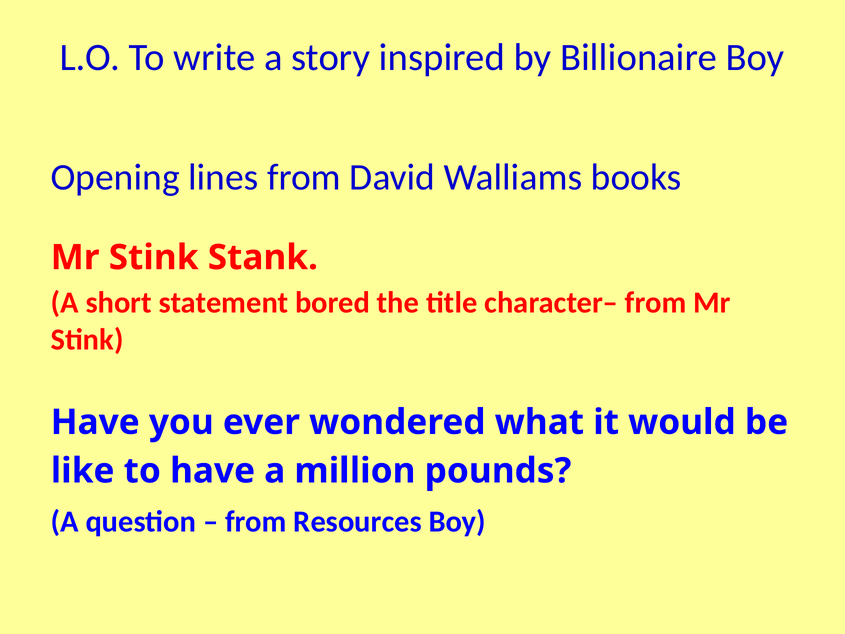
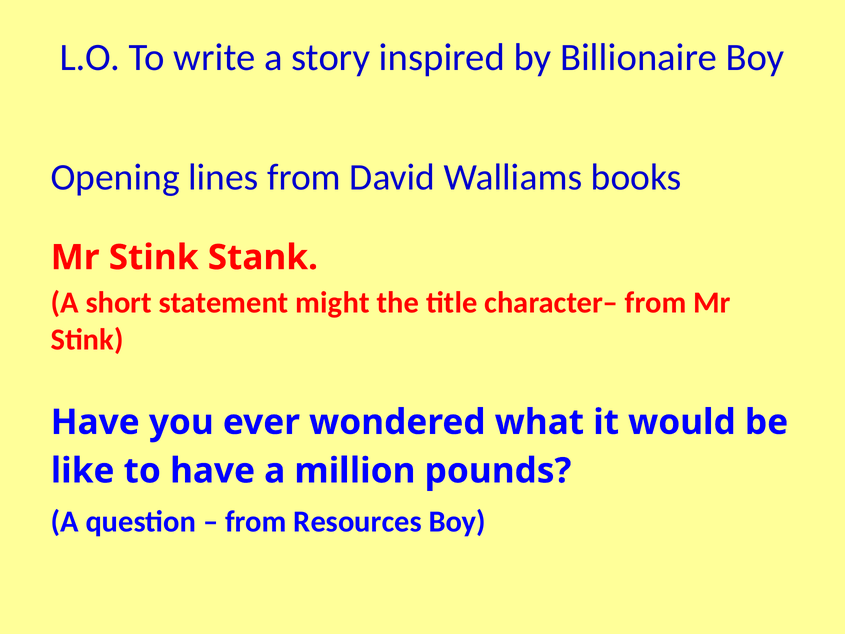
bored: bored -> might (332, 303)
